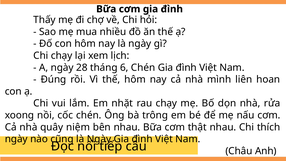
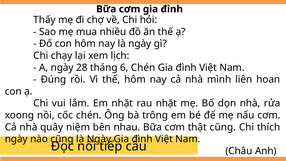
rau chạy: chạy -> nhặt (166, 103)
thật nhau: nhau -> cũng (223, 127)
